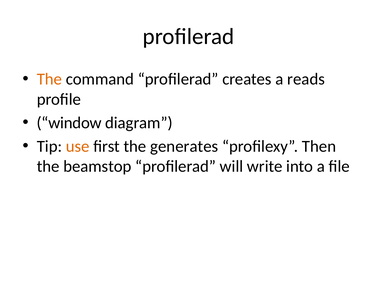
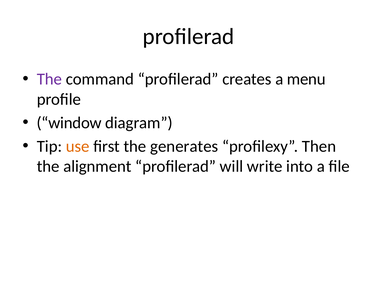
The colour: orange -> purple (49, 79)
reads: reads -> menu (306, 79)
beamstop: beamstop -> alignment (97, 166)
